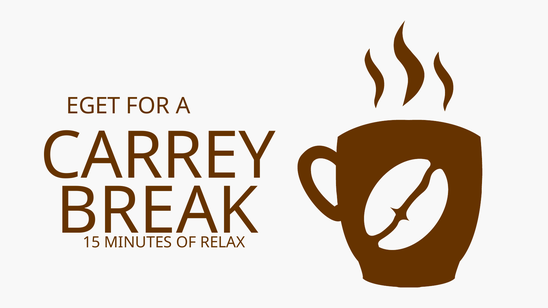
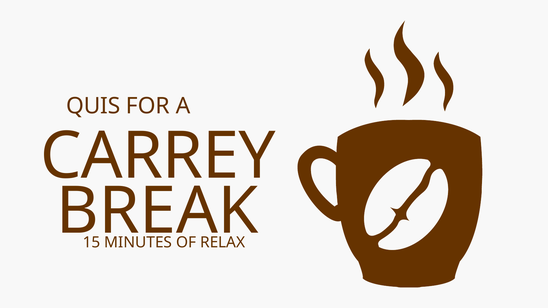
EGET: EGET -> QUIS (93, 106)
